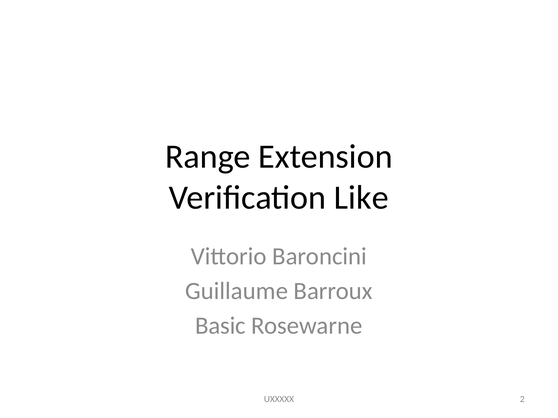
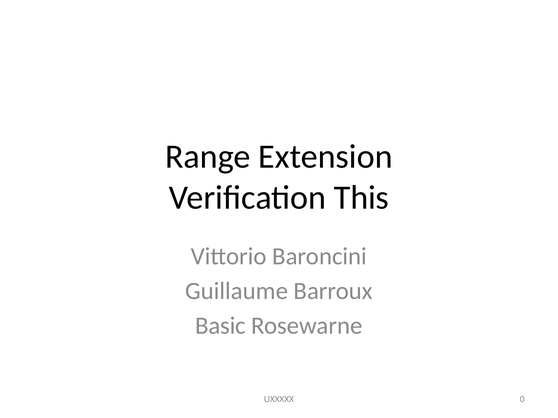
Like: Like -> This (361, 198)
2: 2 -> 0 (522, 400)
